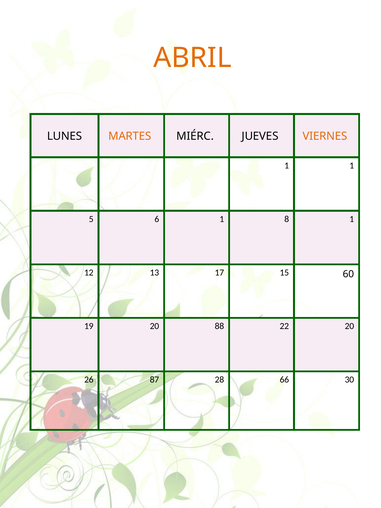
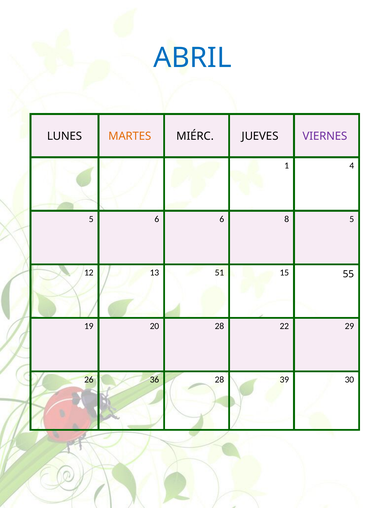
ABRIL colour: orange -> blue (192, 58)
VIERNES colour: orange -> purple (325, 136)
1 1: 1 -> 4 (352, 165)
6 1: 1 -> 6 (222, 219)
8 1: 1 -> 5 (352, 219)
17: 17 -> 51 (219, 273)
60: 60 -> 55 (348, 274)
20 88: 88 -> 28 (219, 326)
22 20: 20 -> 29 (349, 326)
87: 87 -> 36 (154, 380)
66: 66 -> 39 (284, 380)
